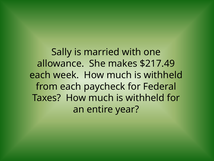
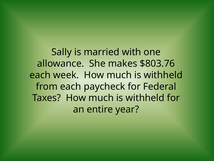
$217.49: $217.49 -> $803.76 (157, 63)
